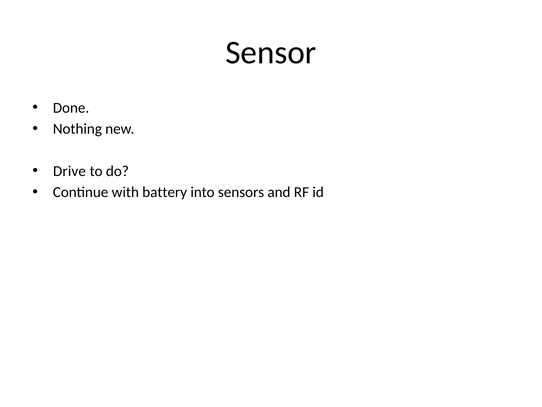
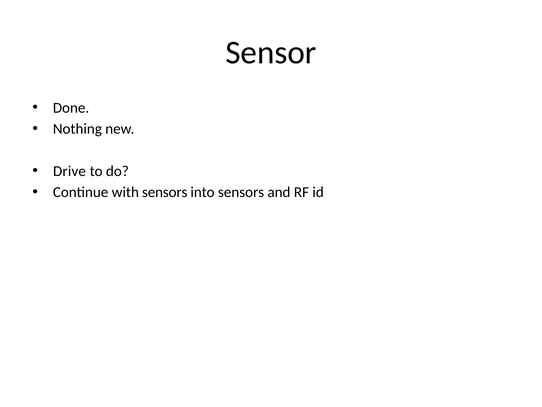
with battery: battery -> sensors (165, 192)
